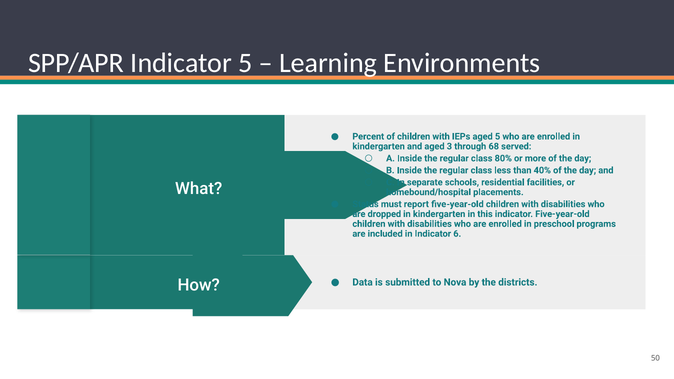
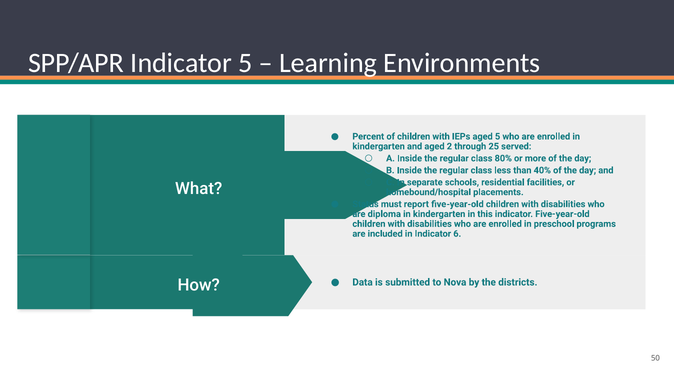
3: 3 -> 2 (449, 146)
68: 68 -> 25 (494, 146)
dropped: dropped -> diploma (384, 214)
